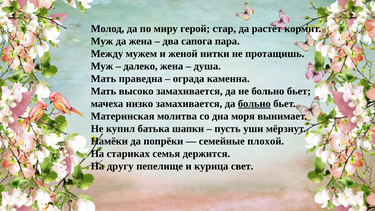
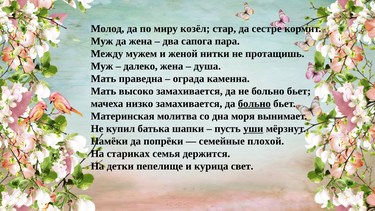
герой: герой -> козёл (195, 29)
растёт: растёт -> сестре (267, 29)
уши underline: none -> present (253, 129)
другу: другу -> детки (120, 166)
